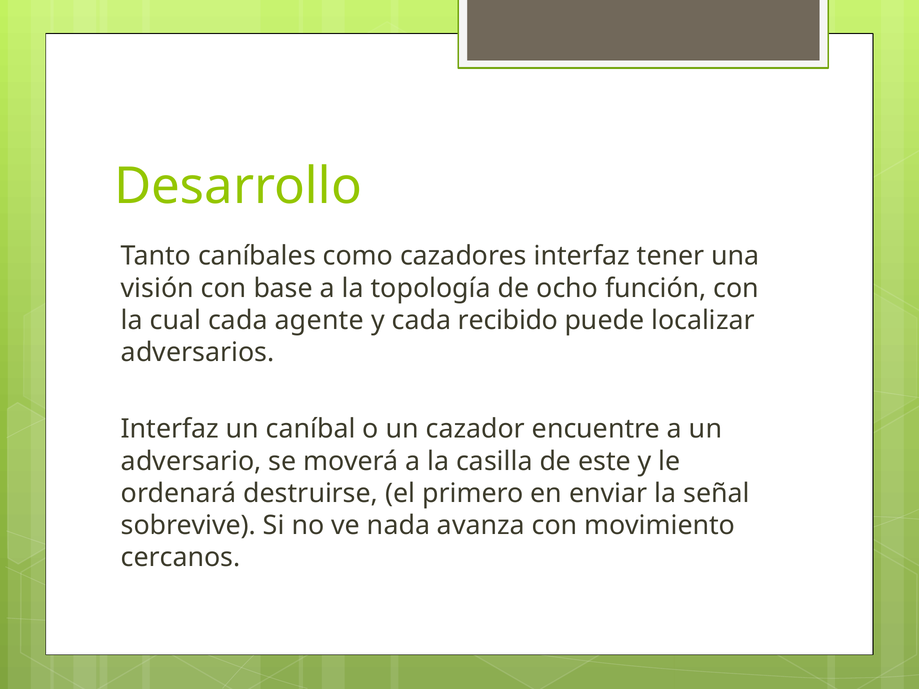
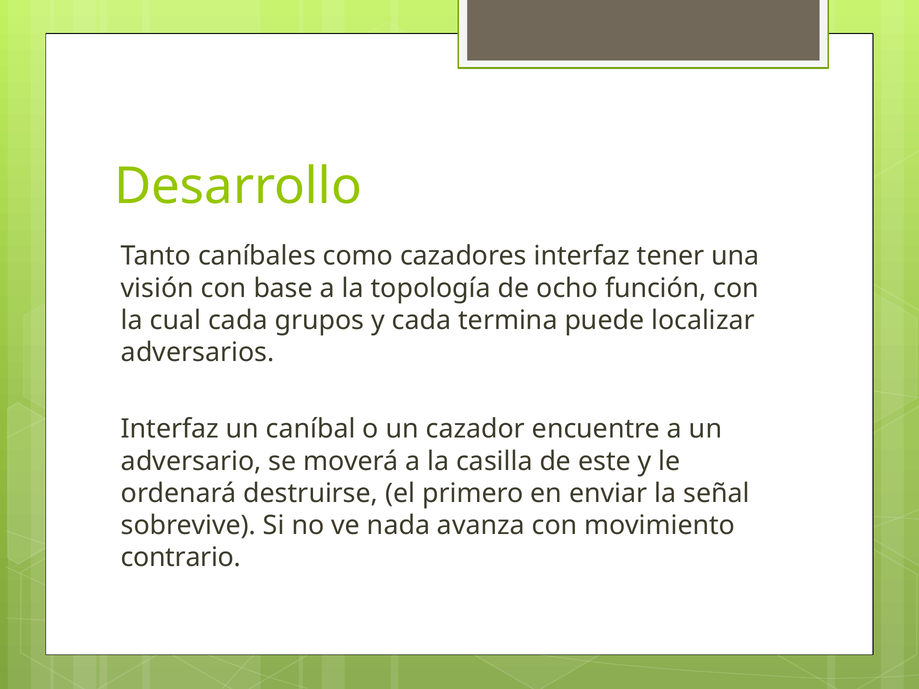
agente: agente -> grupos (319, 320)
recibido: recibido -> termina (508, 320)
cercanos: cercanos -> contrario (181, 558)
